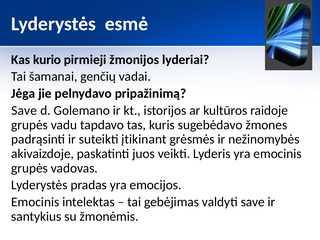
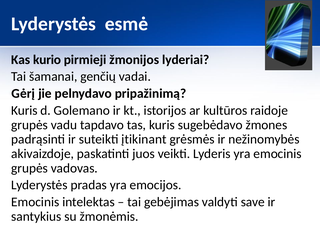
Jėga: Jėga -> Gėrį (23, 94)
Save: Save -> Kuris (24, 111)
